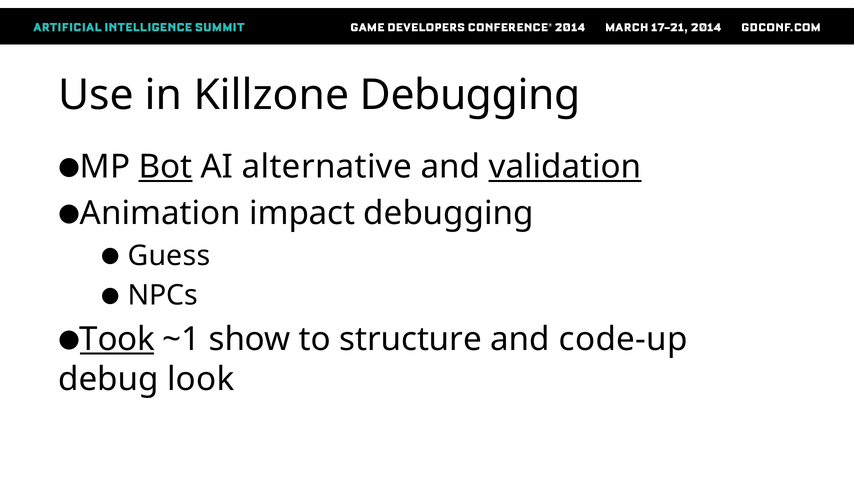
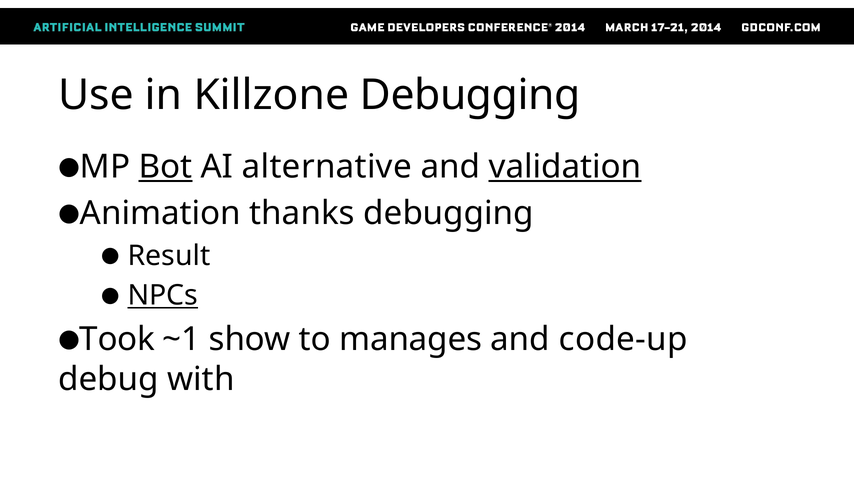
impact: impact -> thanks (302, 214)
Guess: Guess -> Result (169, 256)
NPCs underline: none -> present (163, 296)
Took underline: present -> none (117, 340)
structure: structure -> manages (411, 340)
look: look -> with (201, 380)
